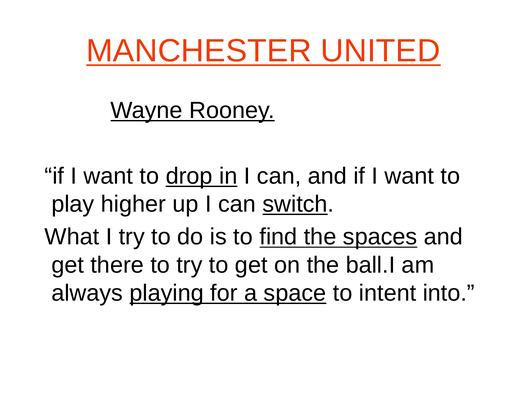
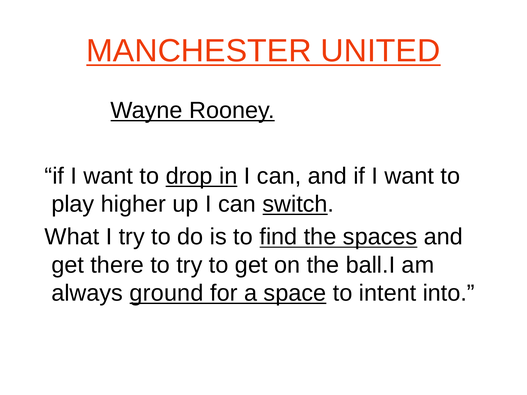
playing: playing -> ground (167, 293)
